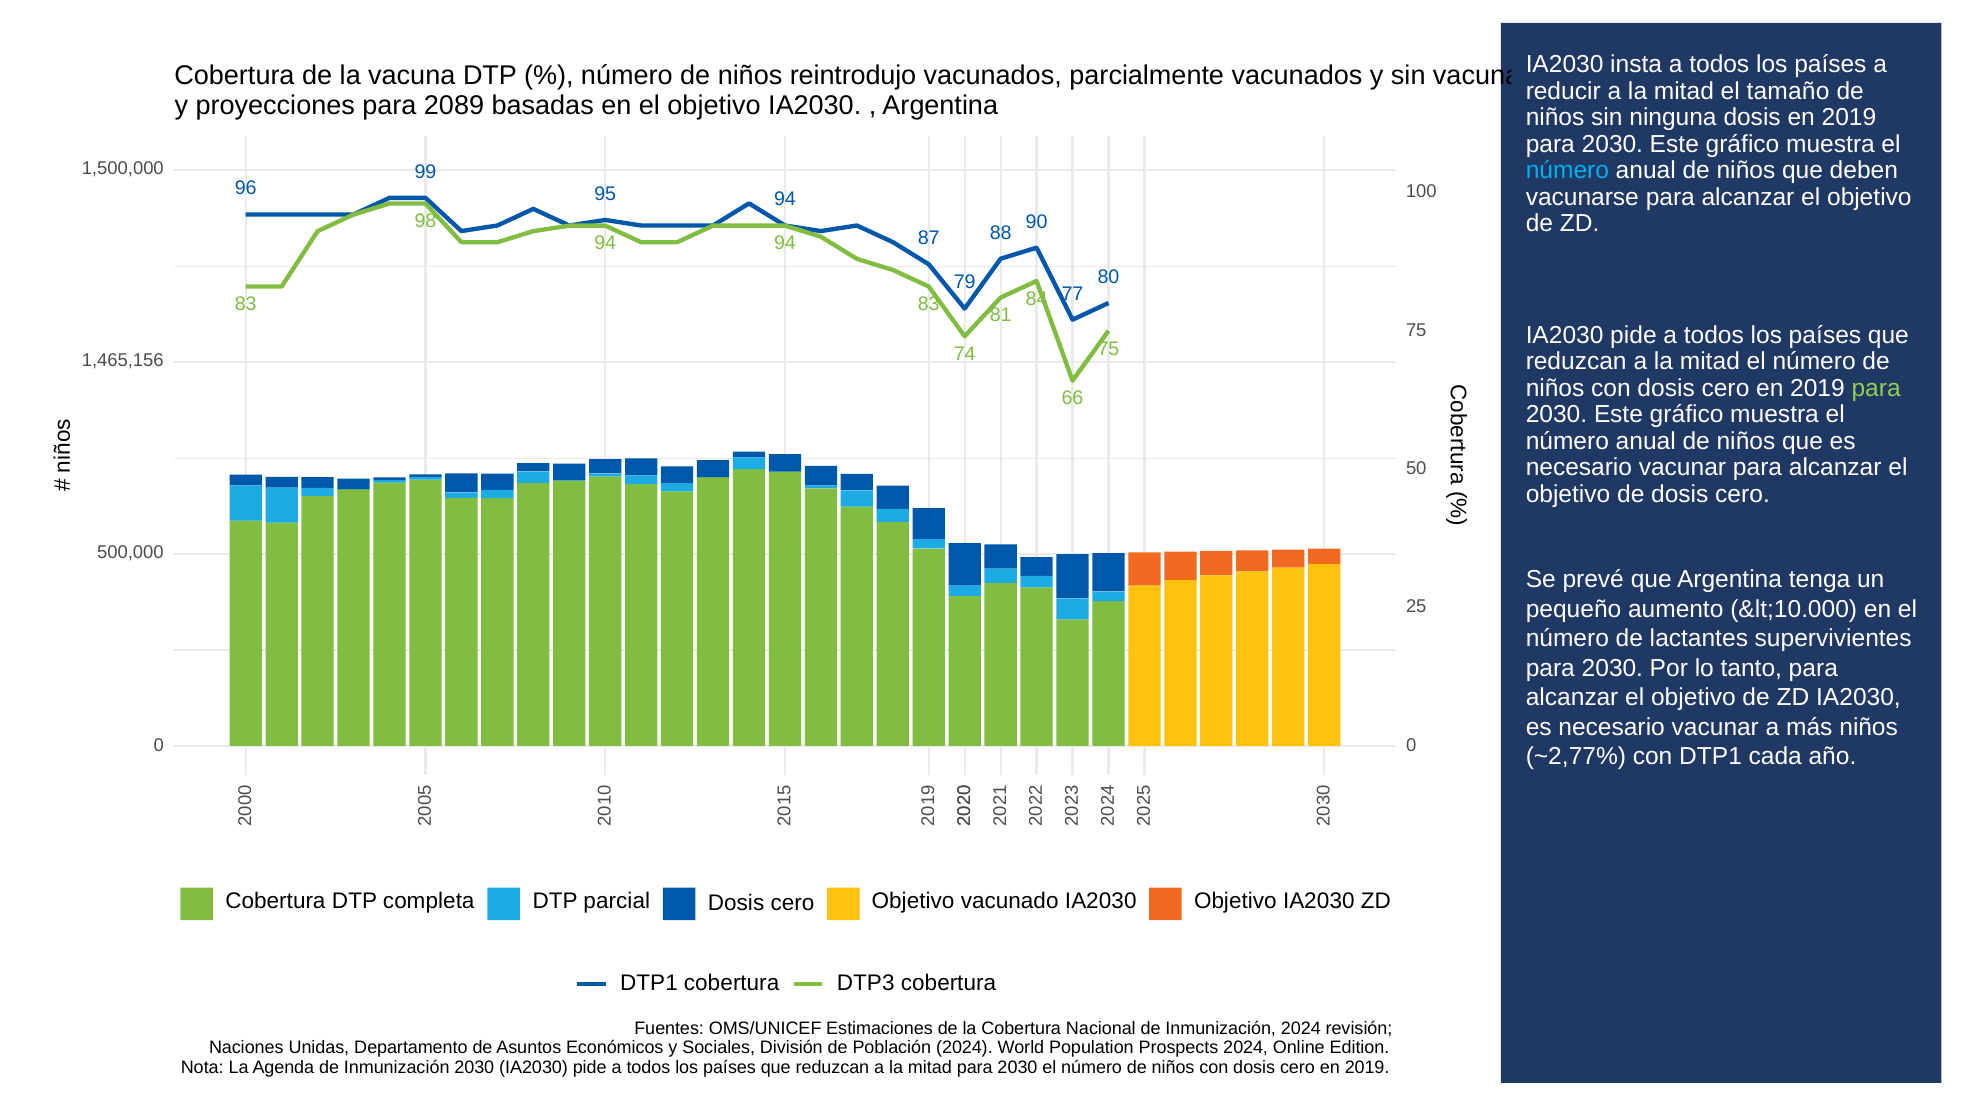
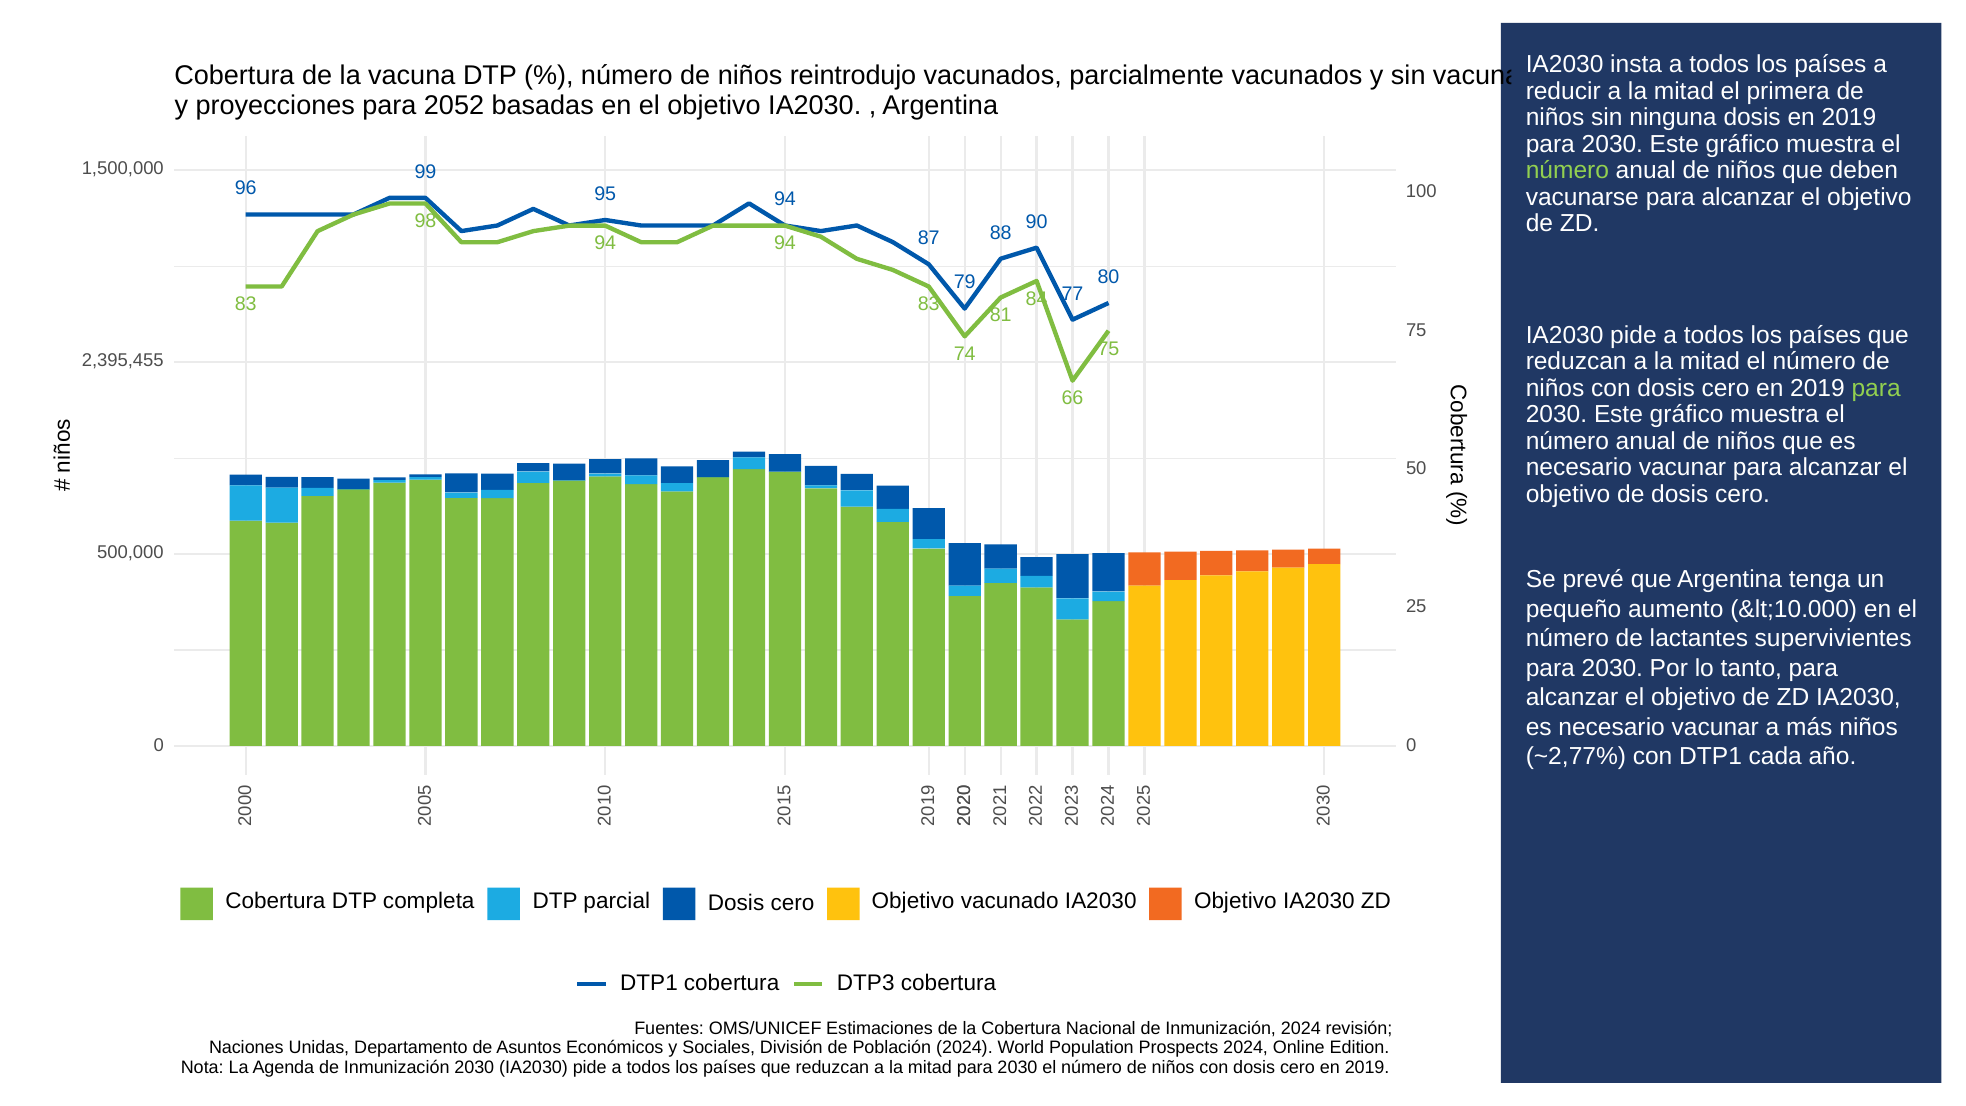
tamaño: tamaño -> primera (1788, 91)
2089: 2089 -> 2052 (454, 105)
número colour: light blue -> light green (1567, 171)
1,465,156: 1,465,156 -> 2,395,455 (123, 360)
